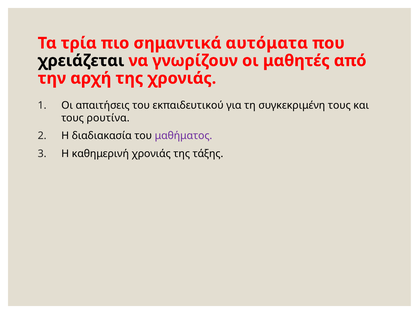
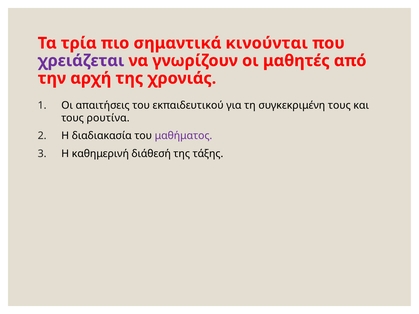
αυτόματα: αυτόματα -> κινούνται (267, 43)
χρειάζεται colour: black -> purple (81, 61)
καθημερινή χρονιάς: χρονιάς -> διάθεσή (151, 154)
